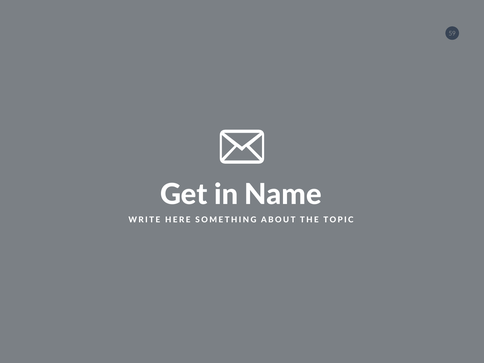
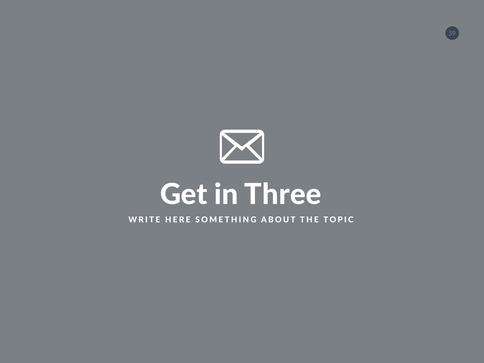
Name: Name -> Three (283, 195)
